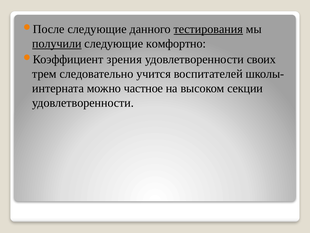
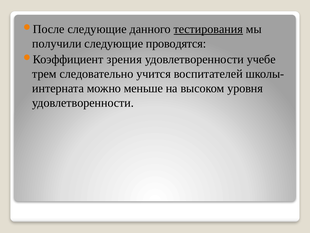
получили underline: present -> none (57, 44)
комфортно: комфортно -> проводятся (176, 44)
своих: своих -> учебе (261, 59)
частное: частное -> меньше (143, 88)
секции: секции -> уровня (245, 88)
